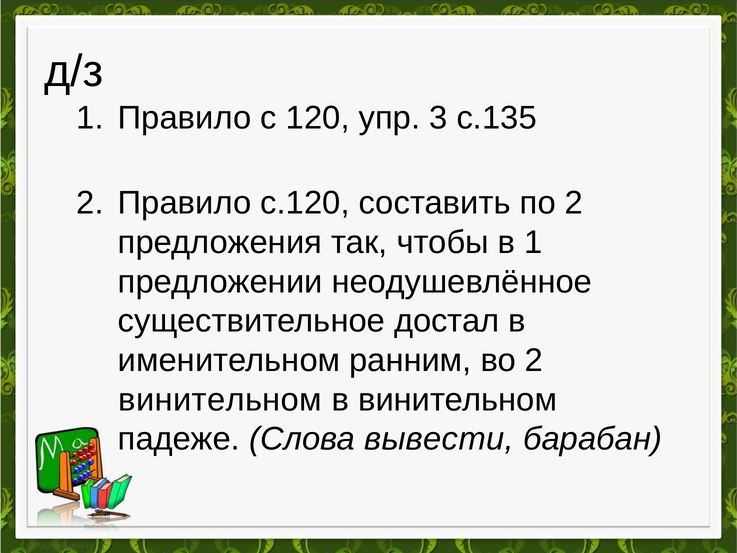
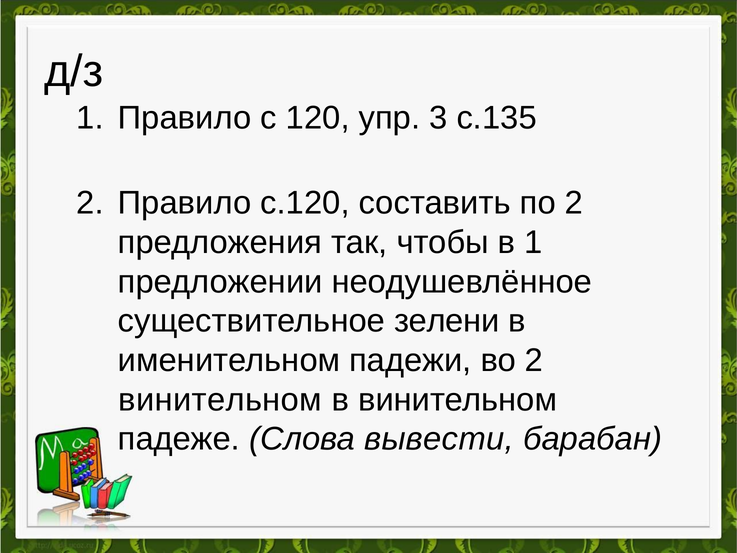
достал: достал -> зелени (447, 321)
ранним: ранним -> падежи (410, 360)
